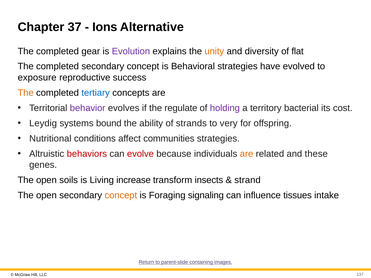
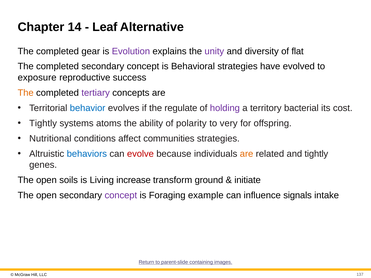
37: 37 -> 14 (75, 27)
Ions: Ions -> Leaf (105, 27)
unity colour: orange -> purple (214, 51)
tertiary colour: blue -> purple (96, 93)
behavior colour: purple -> blue (88, 108)
Leydig: Leydig -> Tightly (43, 123)
bound: bound -> atoms (109, 123)
strands: strands -> polarity (191, 123)
behaviors colour: red -> blue (87, 154)
and these: these -> tightly (316, 154)
insects: insects -> ground (209, 180)
strand: strand -> initiate (248, 180)
concept colour: orange -> purple (121, 195)
signaling: signaling -> example (206, 195)
tissues: tissues -> signals (298, 195)
